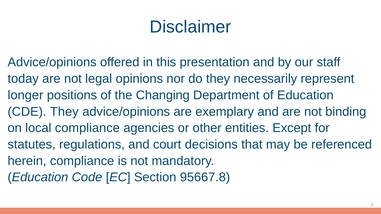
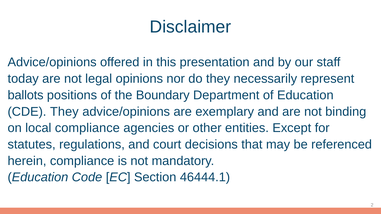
longer: longer -> ballots (26, 95)
Changing: Changing -> Boundary (163, 95)
95667.8: 95667.8 -> 46444.1 (205, 178)
